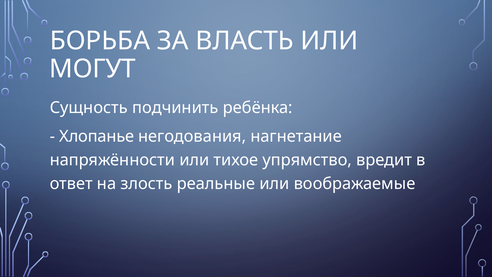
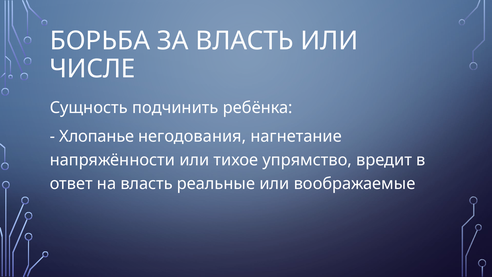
МОГУТ: МОГУТ -> ЧИСЛЕ (93, 69)
на злость: злость -> власть (147, 184)
